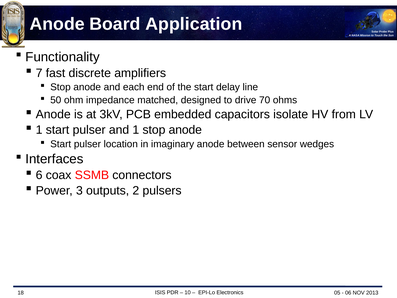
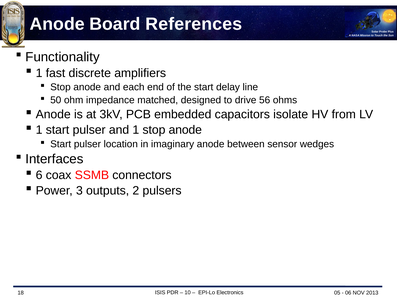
Application: Application -> References (194, 24)
7: 7 -> 1 (39, 73)
70: 70 -> 56 (265, 100)
